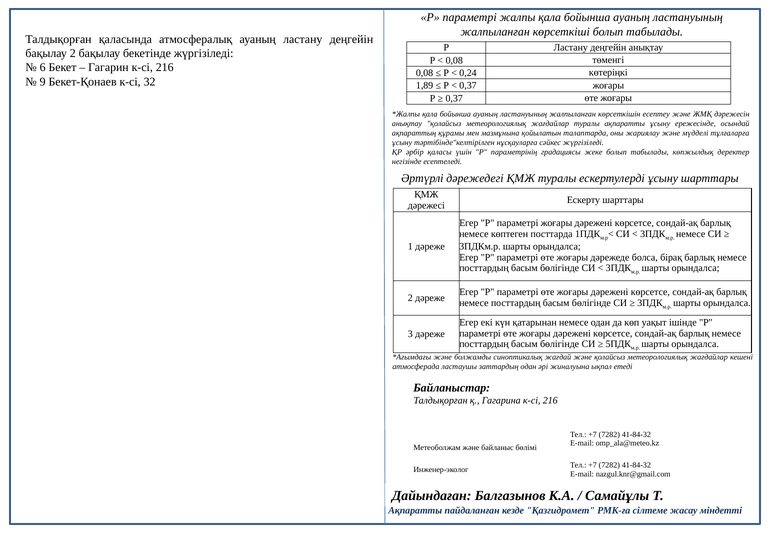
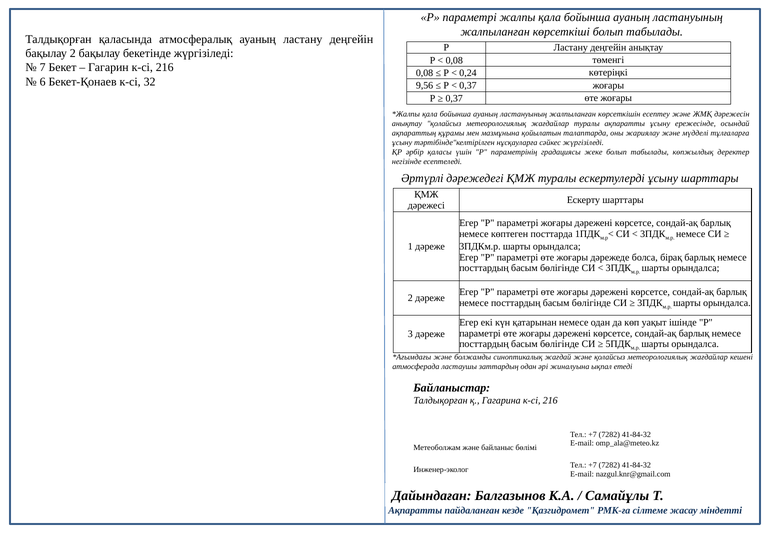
6: 6 -> 7 (43, 68)
9: 9 -> 6 (43, 82)
1,89: 1,89 -> 9,56 (425, 86)
